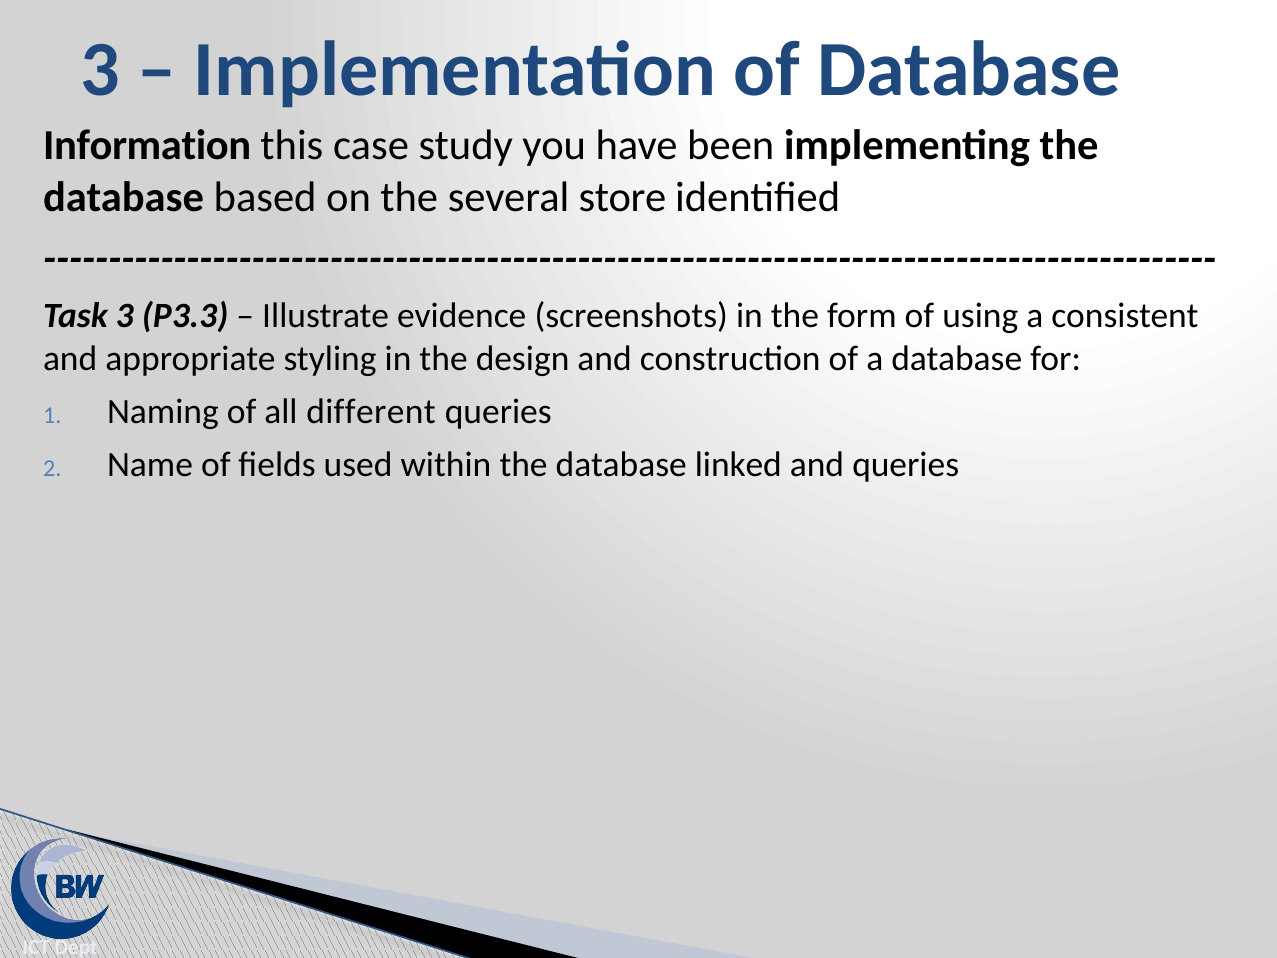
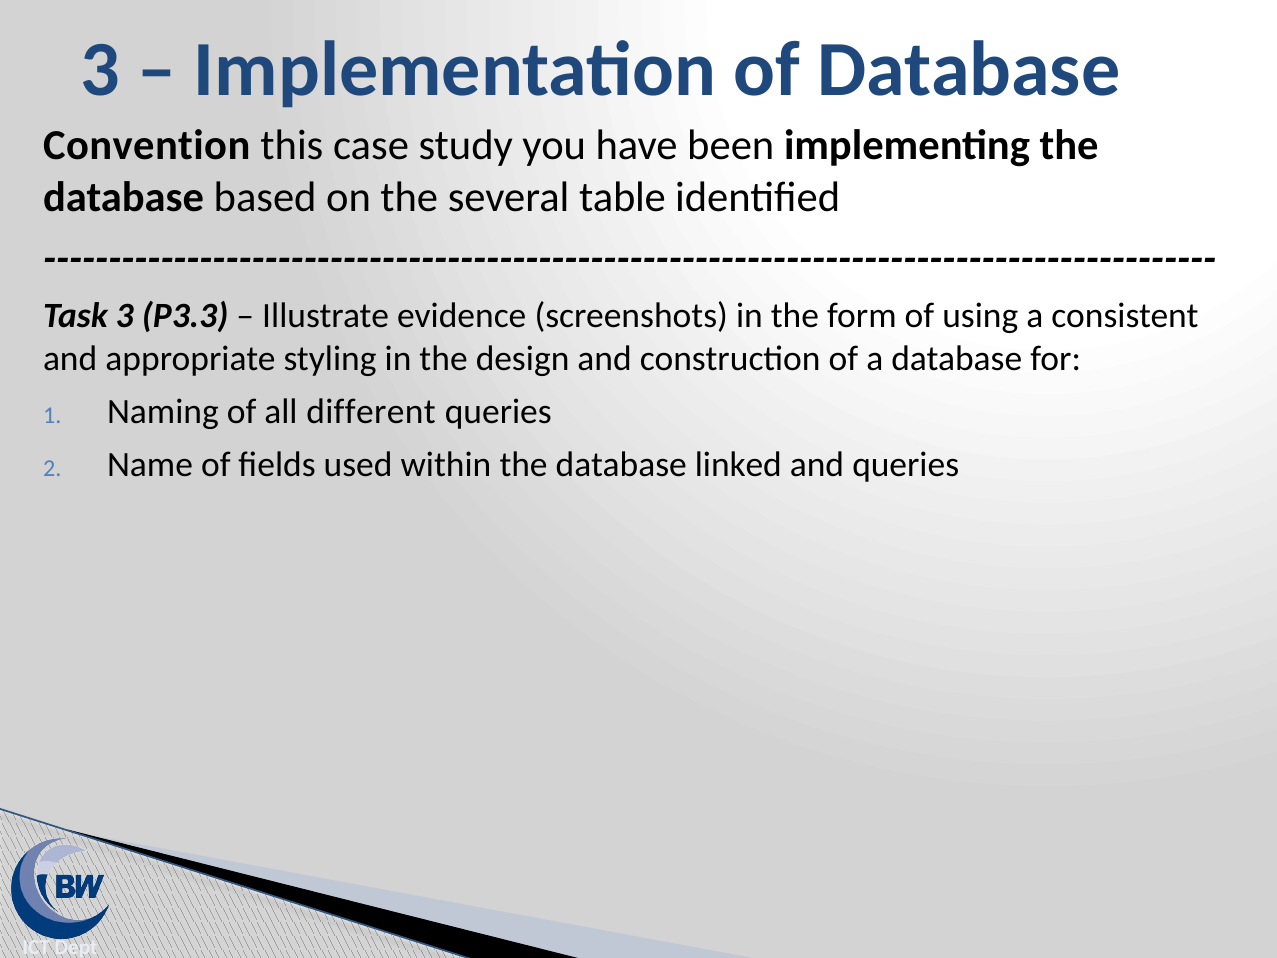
Information: Information -> Convention (147, 146)
store: store -> table (622, 197)
